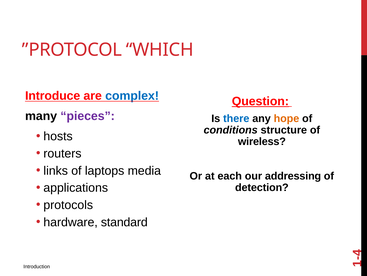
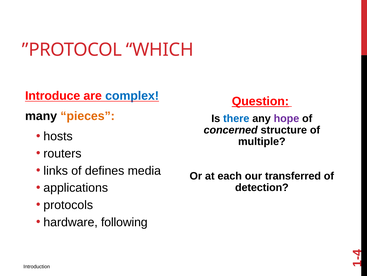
pieces colour: purple -> orange (88, 116)
hope colour: orange -> purple (286, 118)
conditions: conditions -> concerned (231, 130)
wireless: wireless -> multiple (262, 141)
laptops: laptops -> defines (105, 170)
addressing: addressing -> transferred (293, 176)
standard: standard -> following (124, 222)
